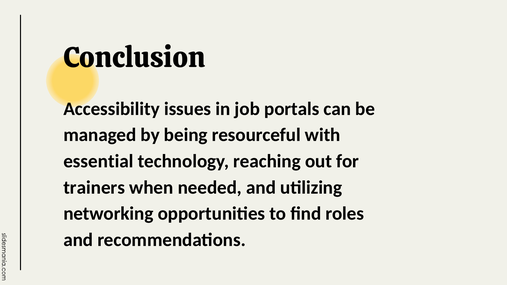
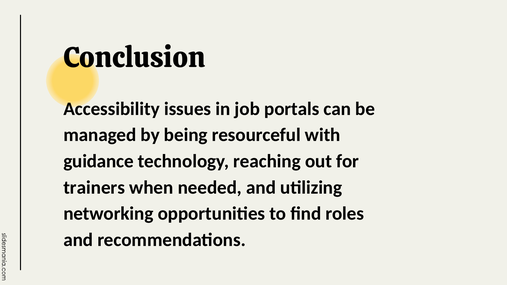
essential: essential -> guidance (99, 161)
